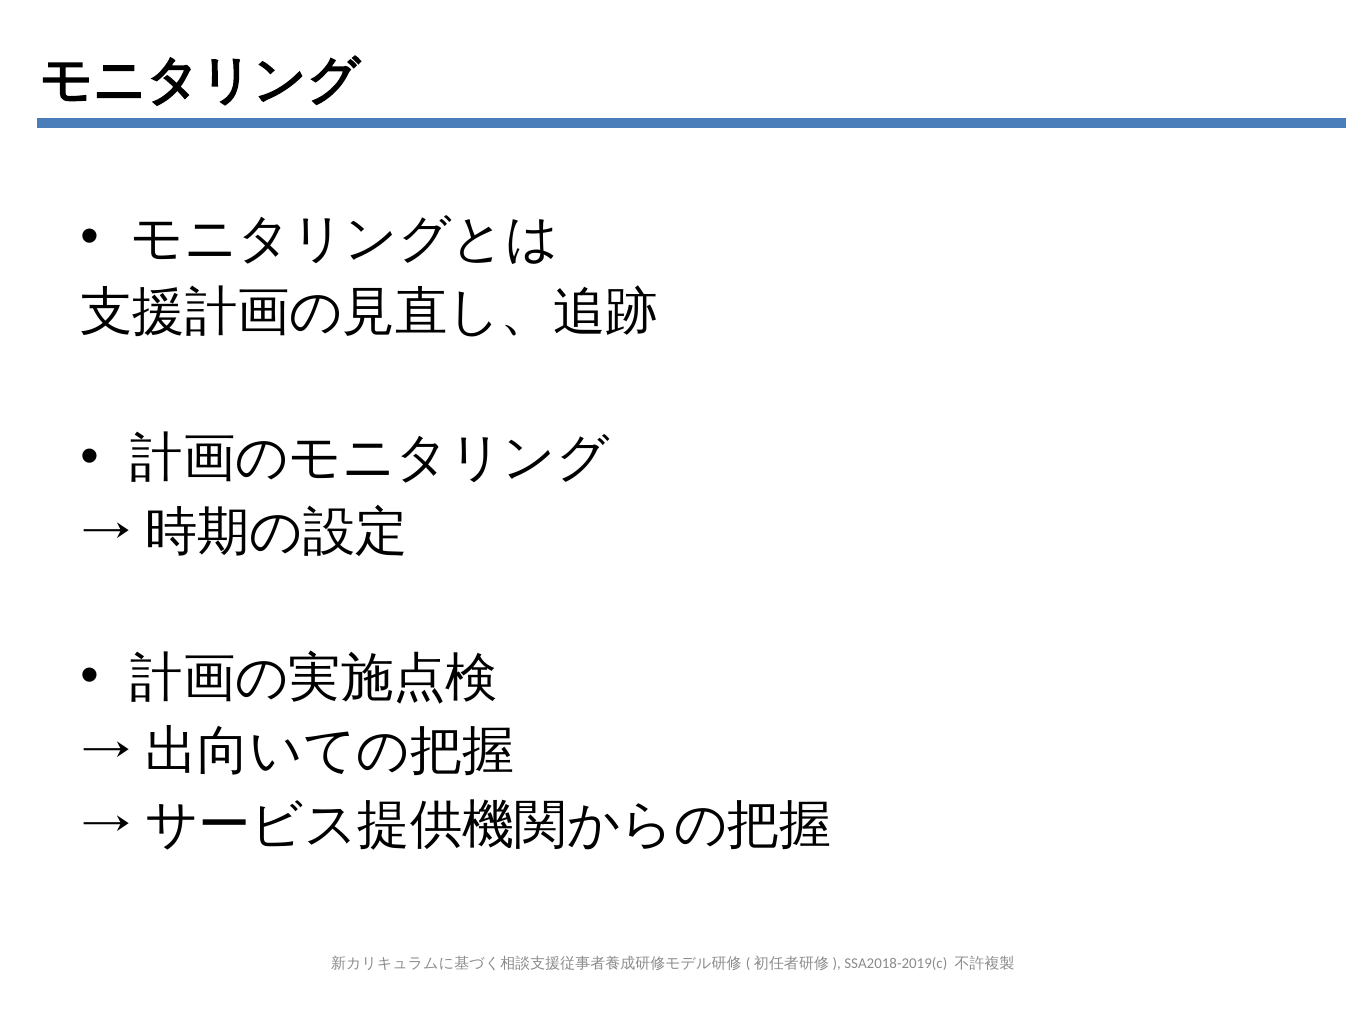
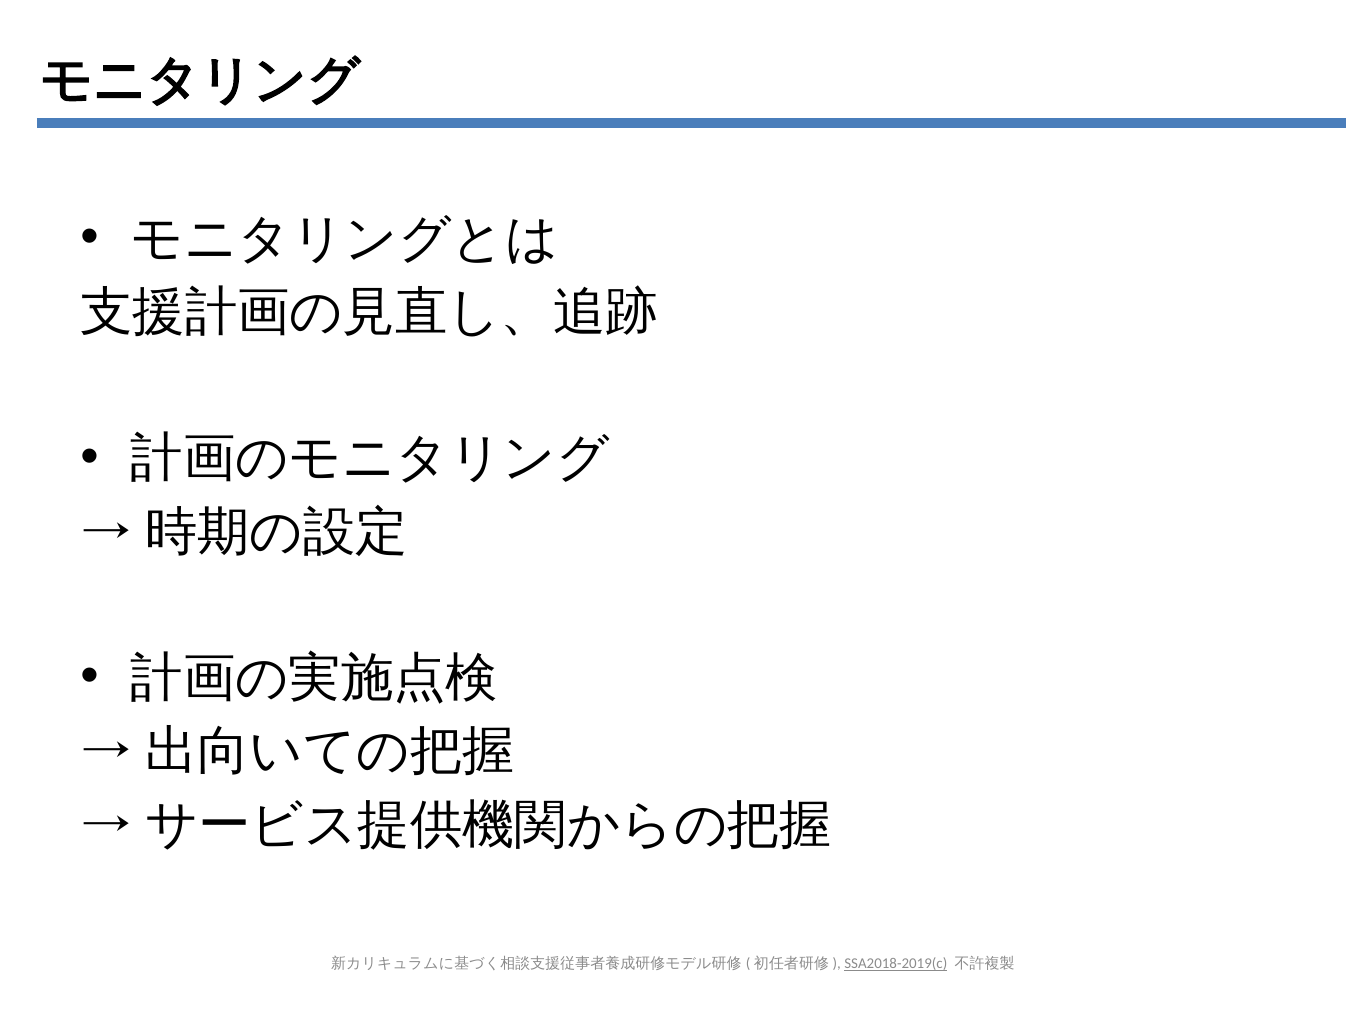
SSA2018-2019(c underline: none -> present (896, 964)
